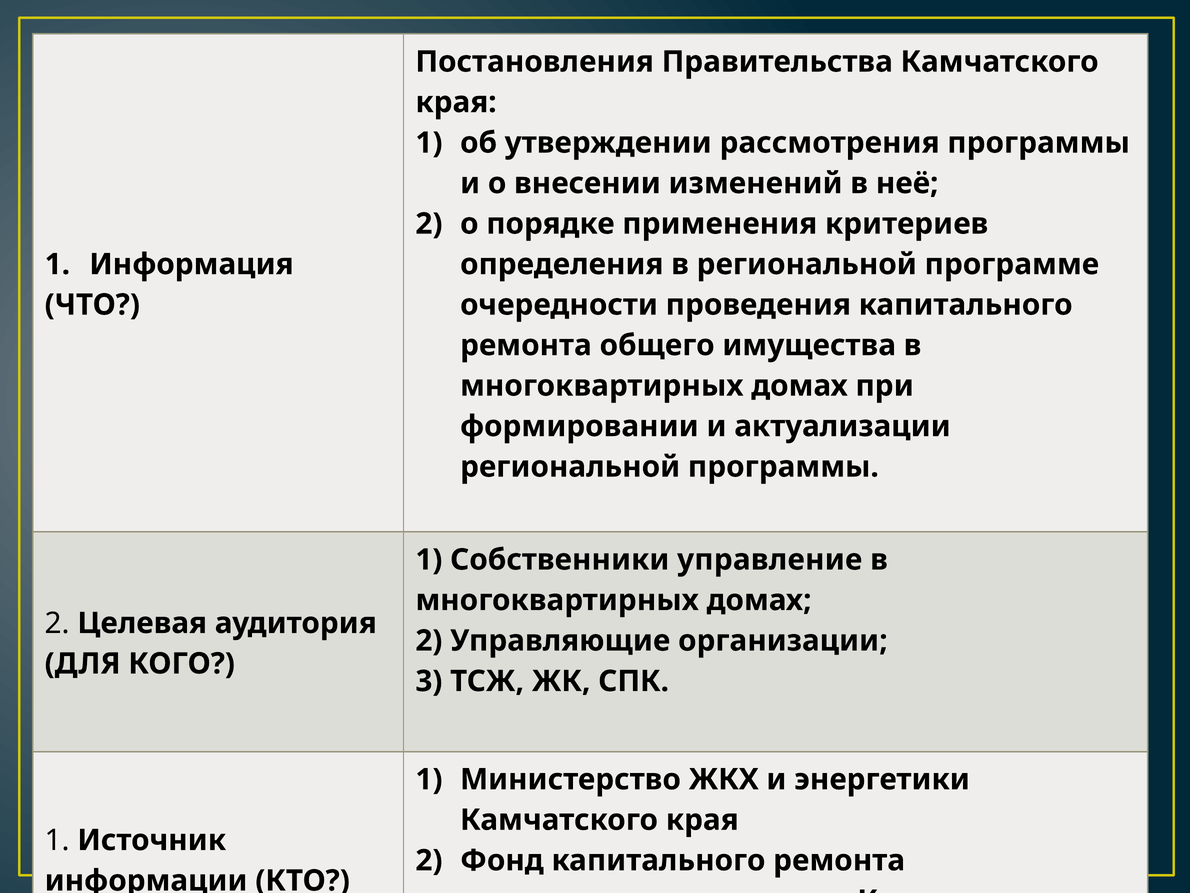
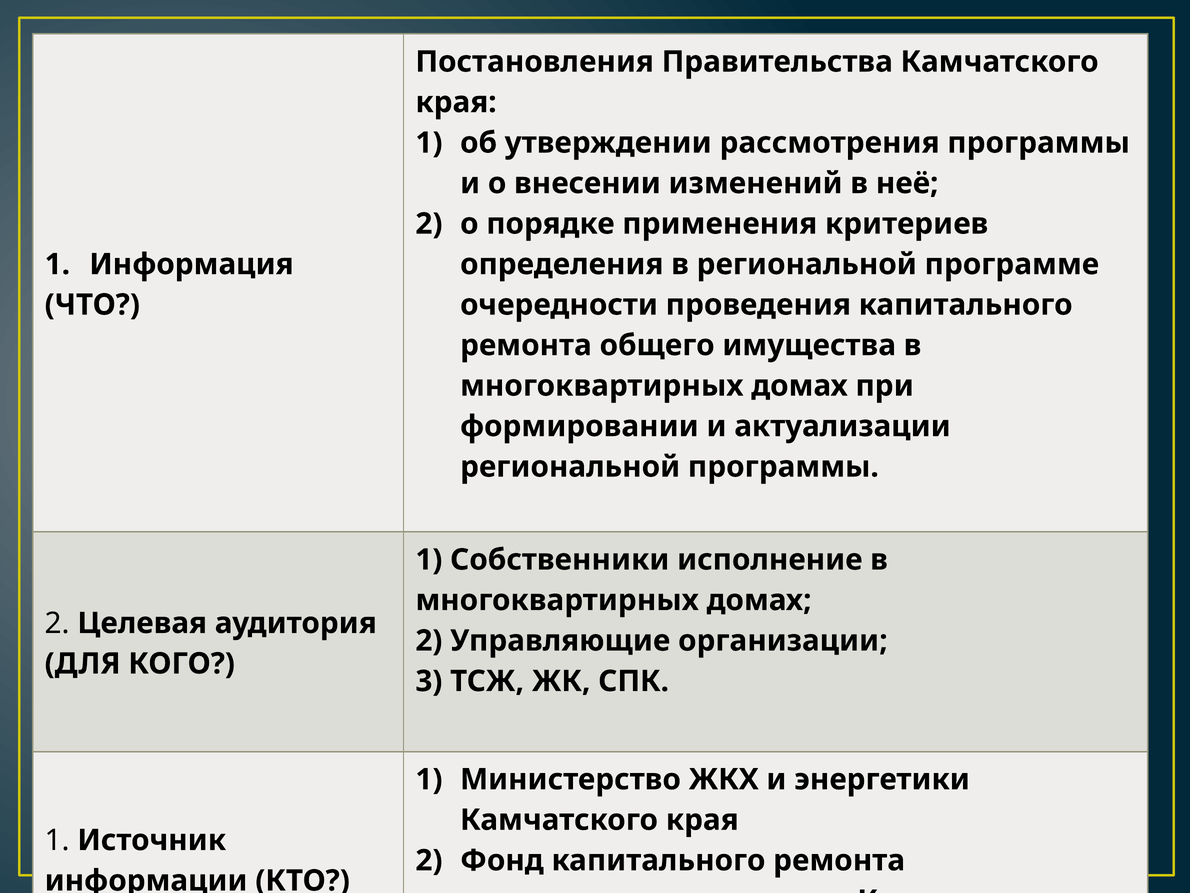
управление: управление -> исполнение (770, 559)
